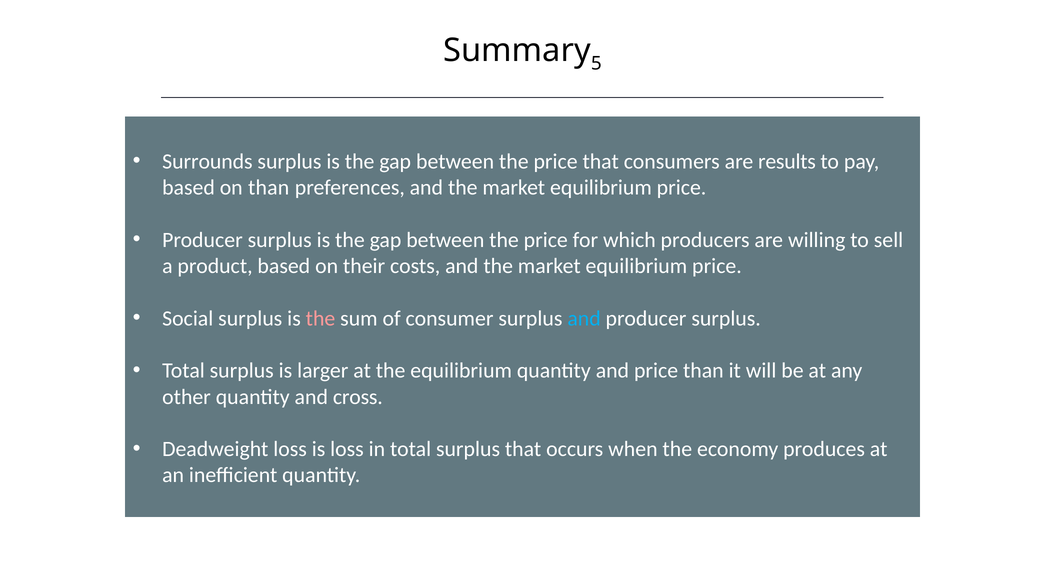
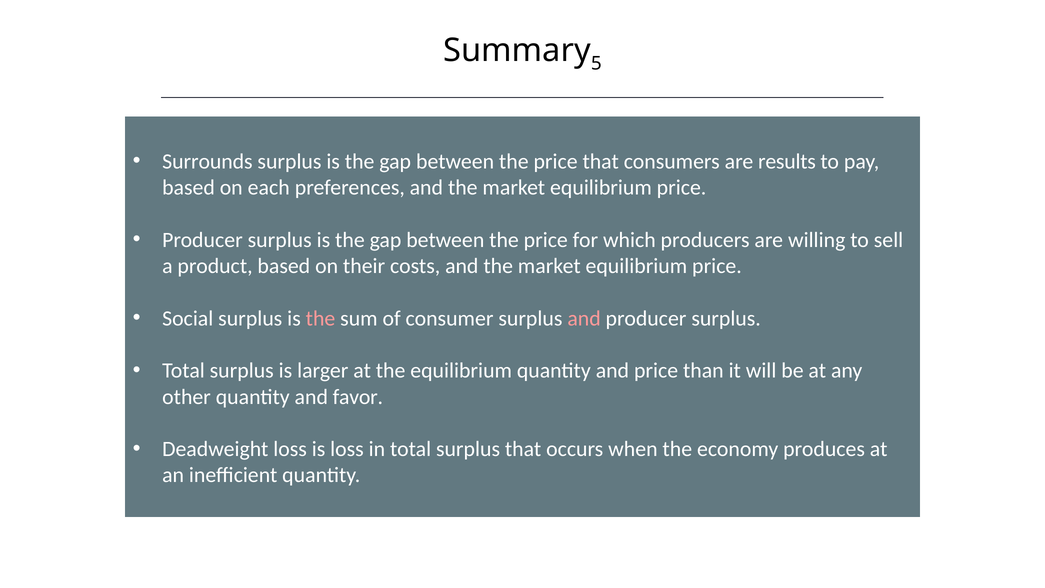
on than: than -> each (269, 188)
and colour: light blue -> pink (584, 318)
cross: cross -> favor (358, 397)
